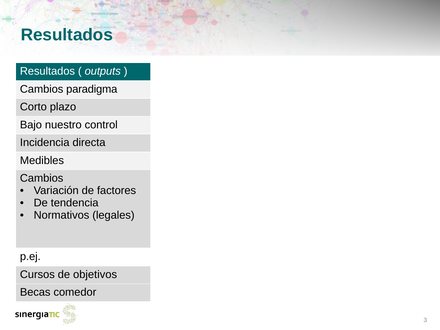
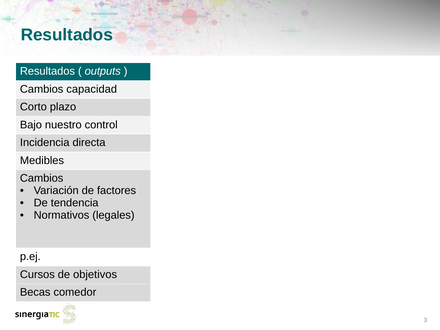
paradigma: paradigma -> capacidad (92, 89)
